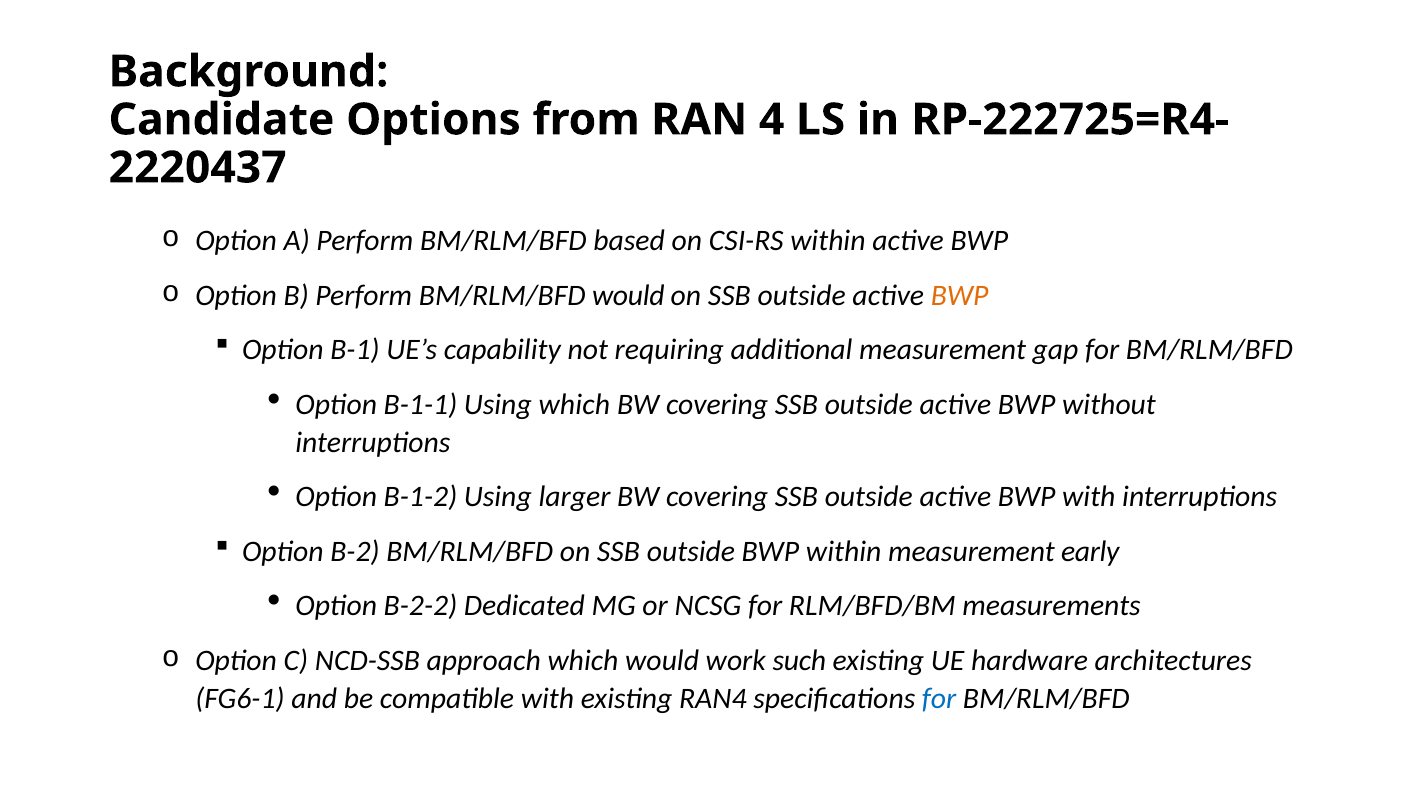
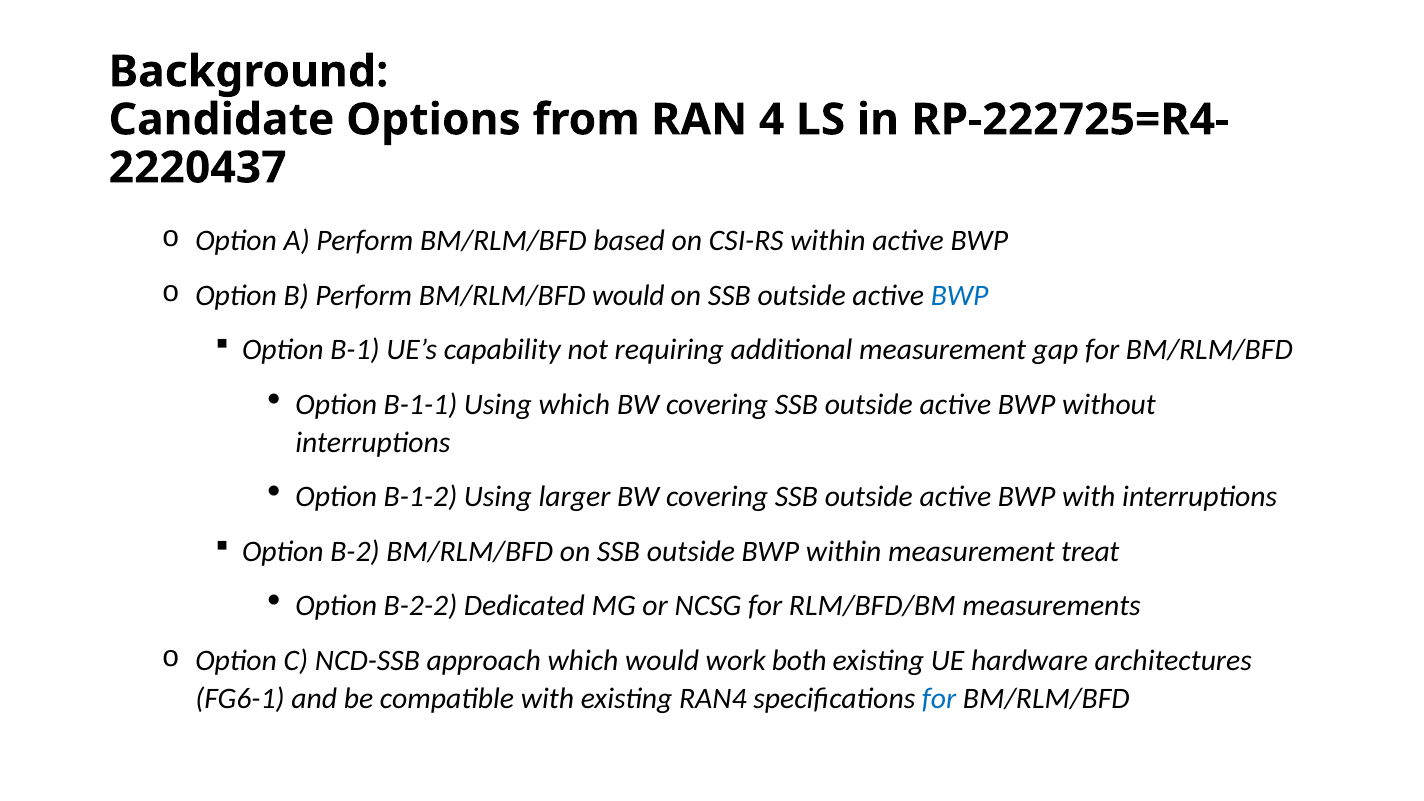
BWP colour: orange -> blue (960, 295)
early: early -> treat (1090, 551)
such: such -> both (799, 660)
